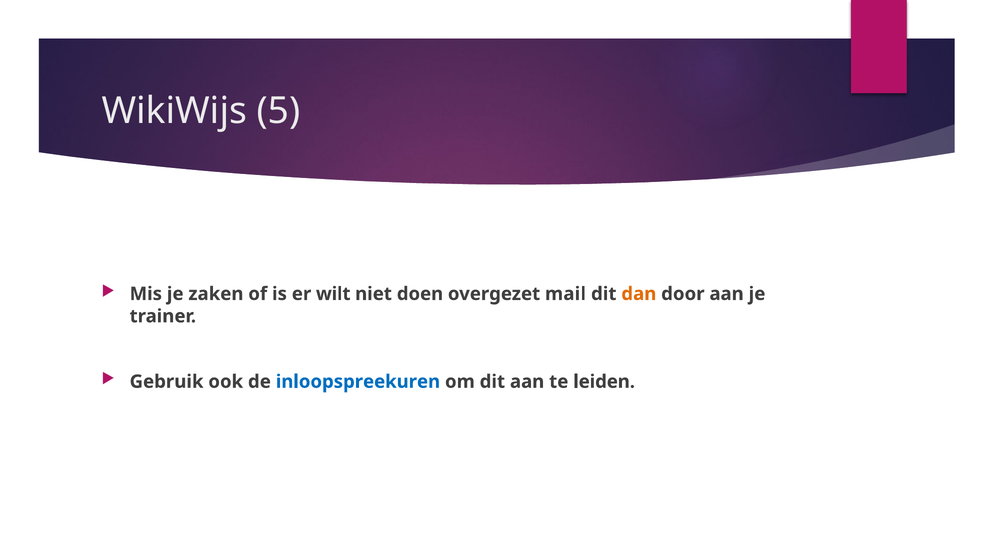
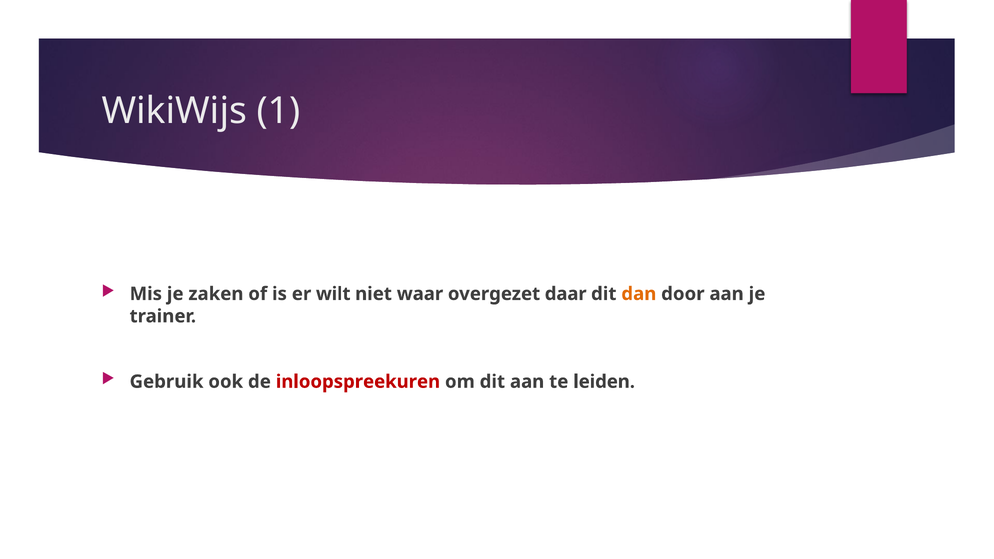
5: 5 -> 1 (279, 111)
doen: doen -> waar (420, 294)
mail: mail -> daar (566, 294)
inloopspreekuren colour: blue -> red (358, 382)
